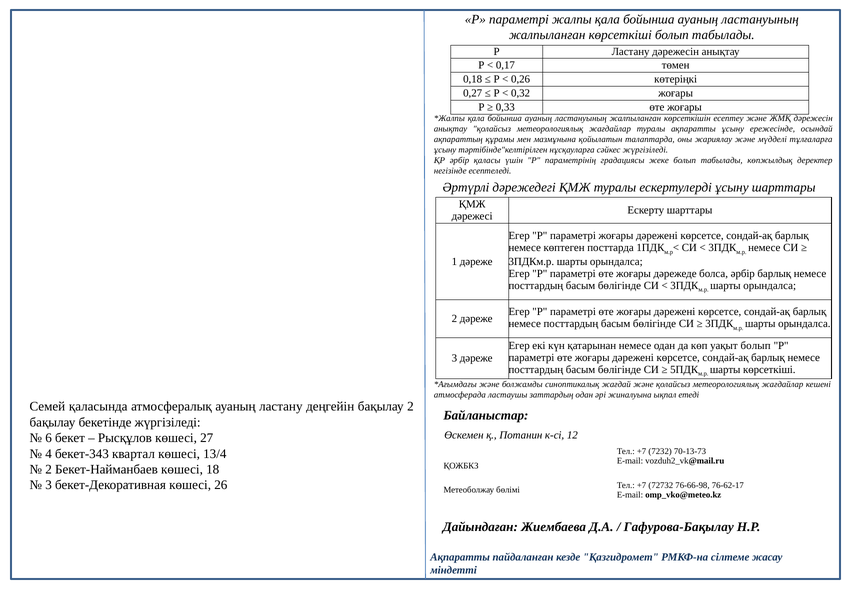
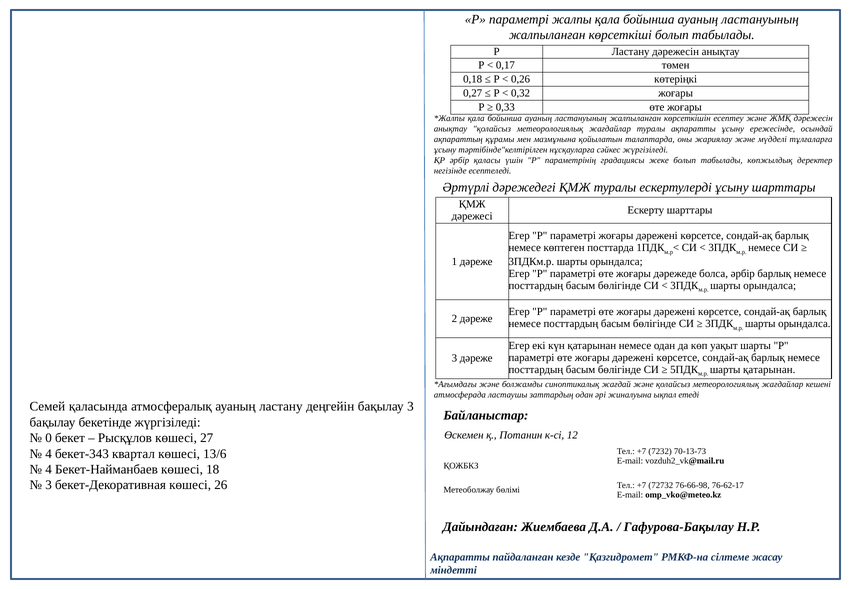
уақыт болып: болып -> шарты (756, 346)
шарты көрсеткіші: көрсеткіші -> қатарынан (769, 370)
бақылау 2: 2 -> 3 (411, 407)
6: 6 -> 0 (49, 438)
13/4: 13/4 -> 13/6 (215, 454)
2: 2 -> 4 (49, 470)
